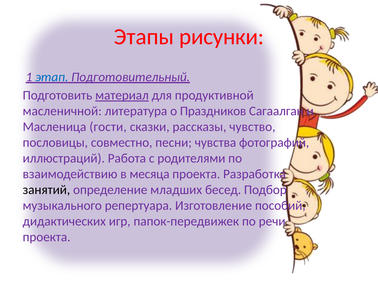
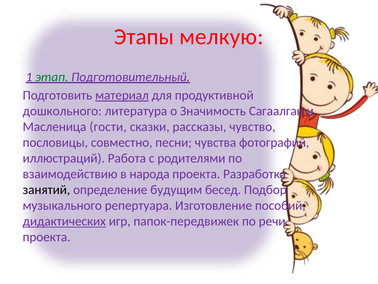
рисунки: рисунки -> мелкую (221, 37)
этап colour: blue -> green (52, 77)
масленичной: масленичной -> дошкольного (62, 111)
Праздников: Праздников -> Значимость (213, 111)
месяца: месяца -> народа (150, 174)
младших: младших -> будущим (176, 190)
дидактических underline: none -> present (64, 221)
